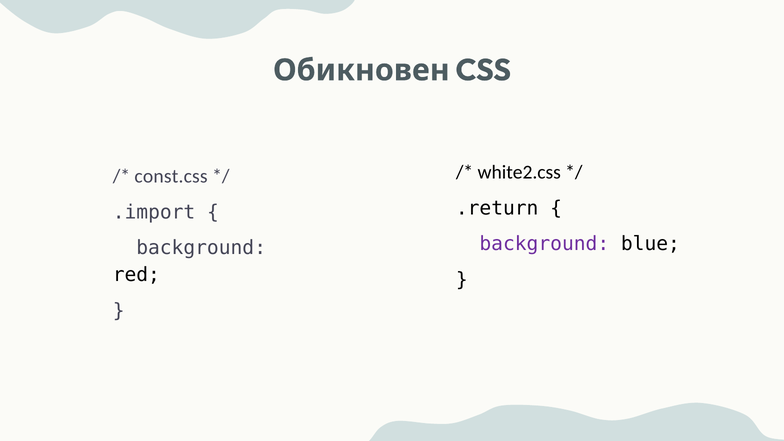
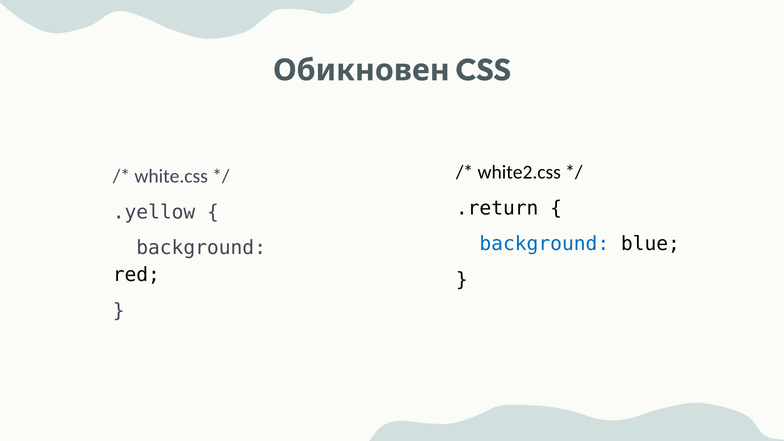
const.css: const.css -> white.css (171, 177)
.import: .import -> .yellow (154, 212)
background colour: purple -> blue (544, 244)
